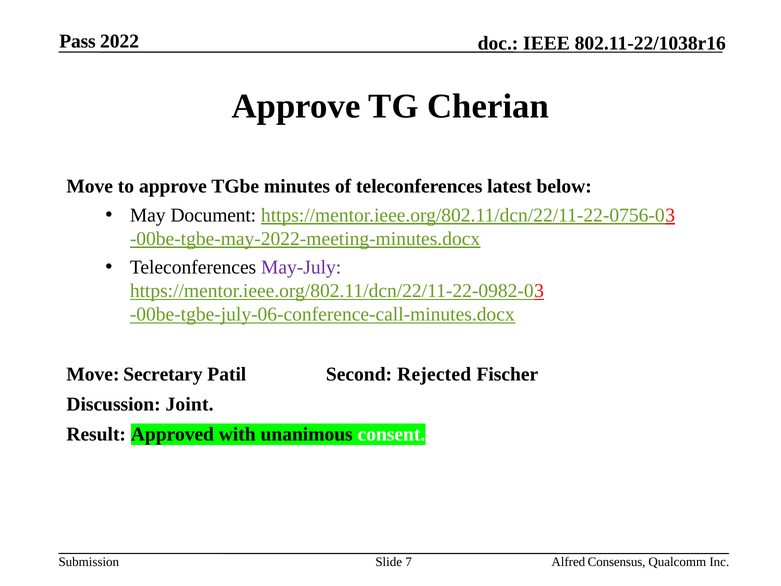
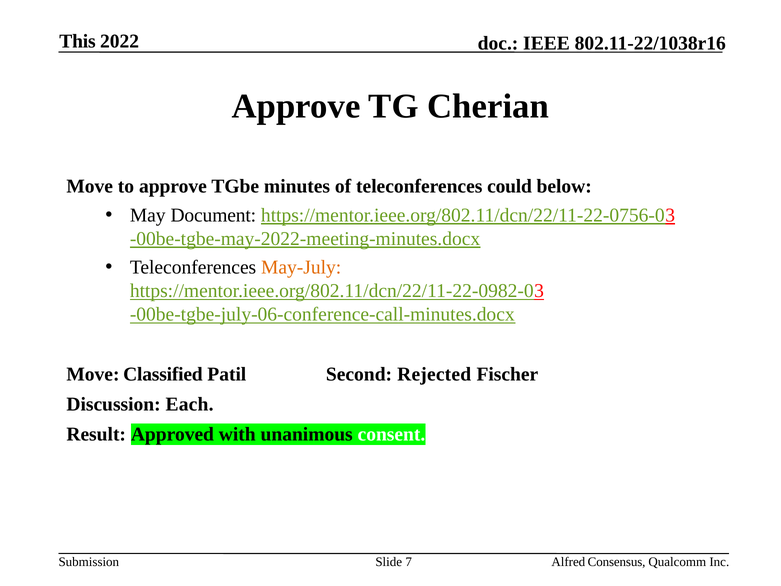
Pass: Pass -> This (78, 41)
latest: latest -> could (510, 186)
May-July colour: purple -> orange (301, 267)
Secretary: Secretary -> Classified (163, 374)
Joint: Joint -> Each (190, 404)
